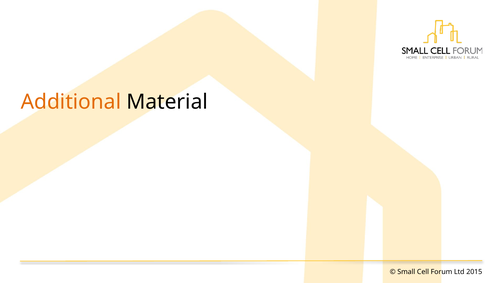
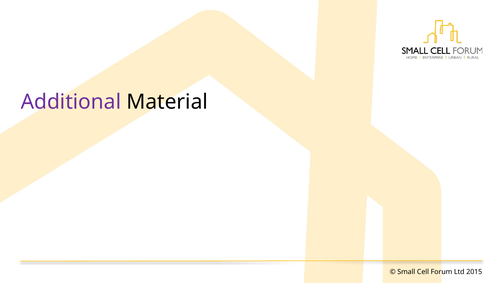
Additional colour: orange -> purple (71, 102)
